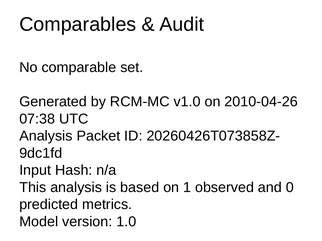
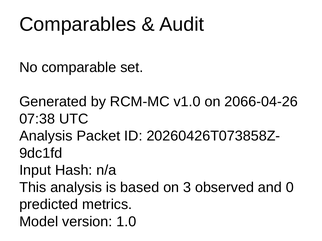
2010-04-26: 2010-04-26 -> 2066-04-26 (261, 102)
1: 1 -> 3 (187, 188)
